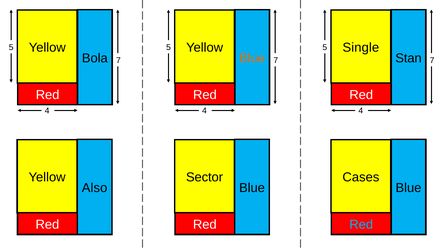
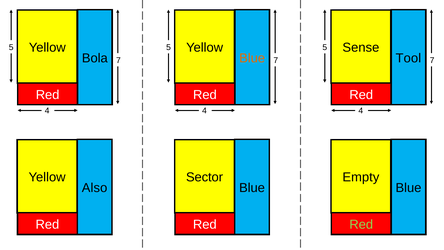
Single: Single -> Sense (361, 47)
Stan: Stan -> Tool (408, 58)
Cases: Cases -> Empty (361, 177)
Red colour: light blue -> light green (361, 224)
